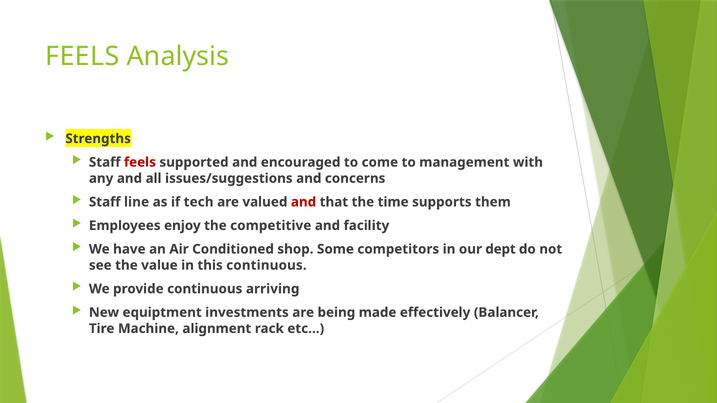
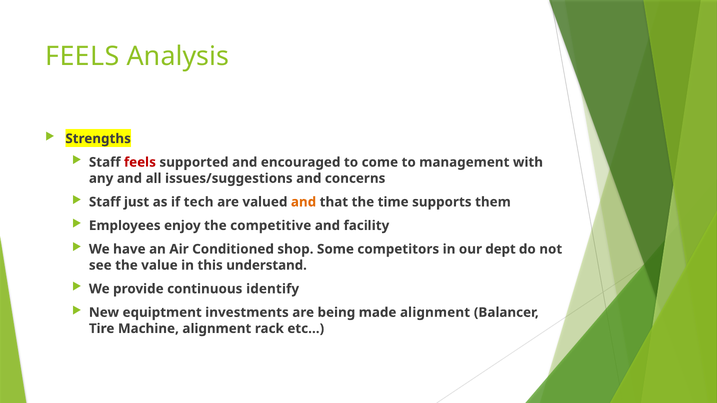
line: line -> just (137, 202)
and colour: red -> orange (304, 202)
this continuous: continuous -> understand (267, 265)
arriving: arriving -> identify (273, 289)
made effectively: effectively -> alignment (435, 313)
